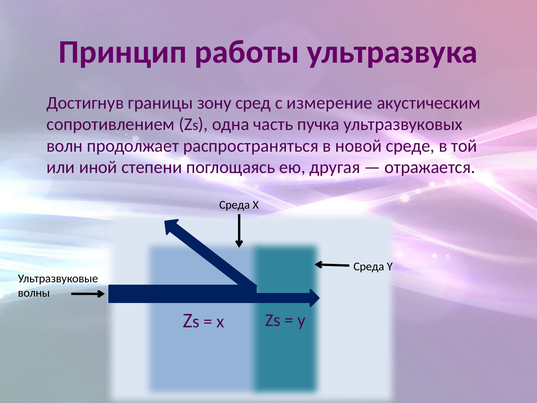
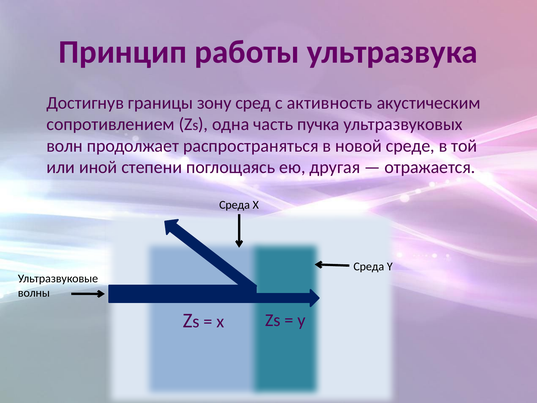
измерение: измерение -> активность (330, 103)
